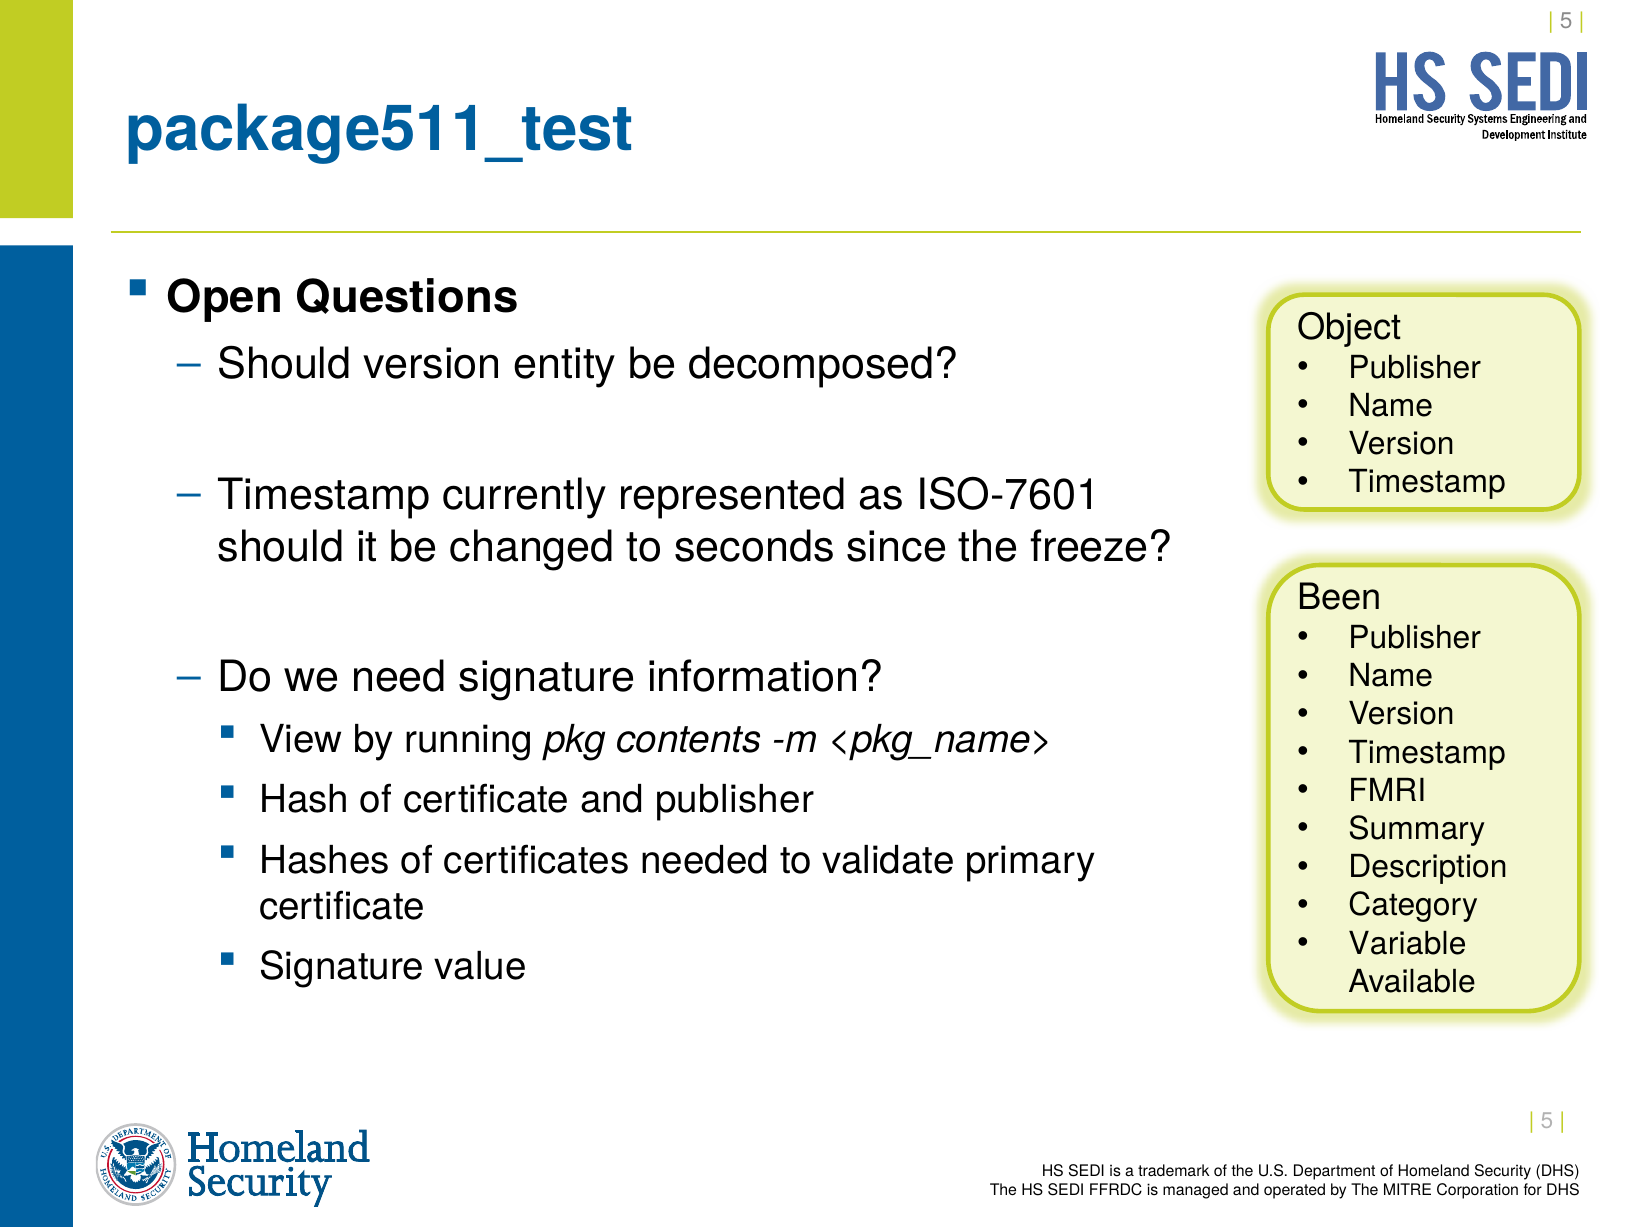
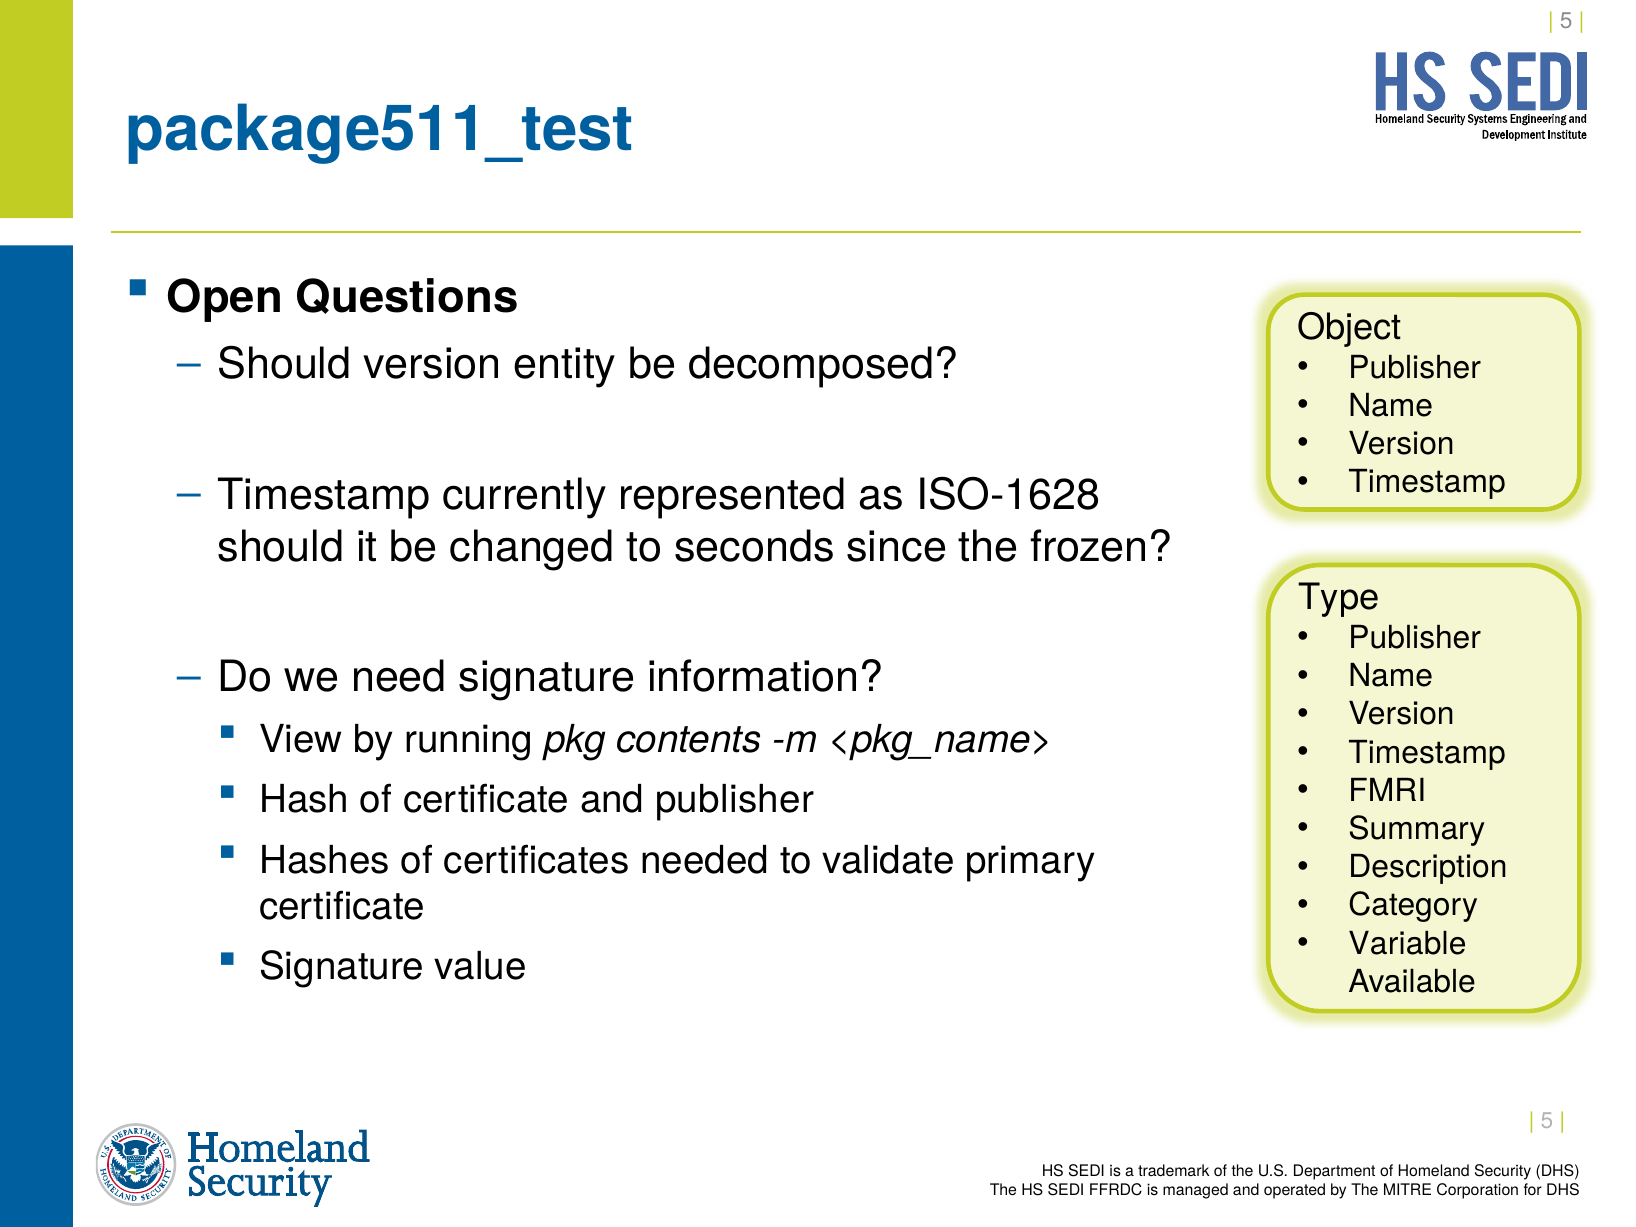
ISO-7601: ISO-7601 -> ISO-1628 (1008, 495)
freeze: freeze -> frozen (1101, 547)
Been: Been -> Type (1339, 597)
